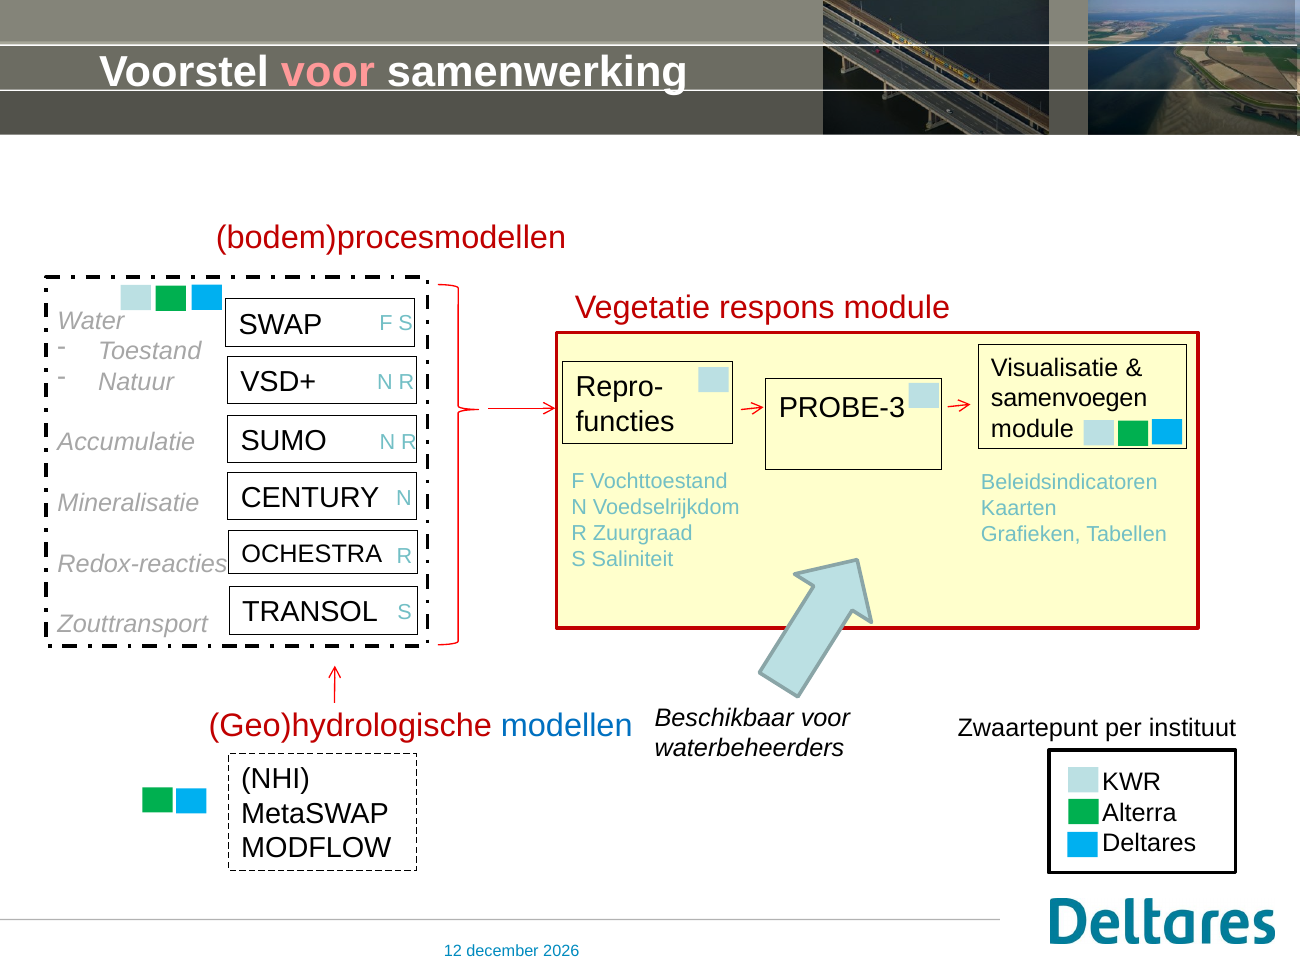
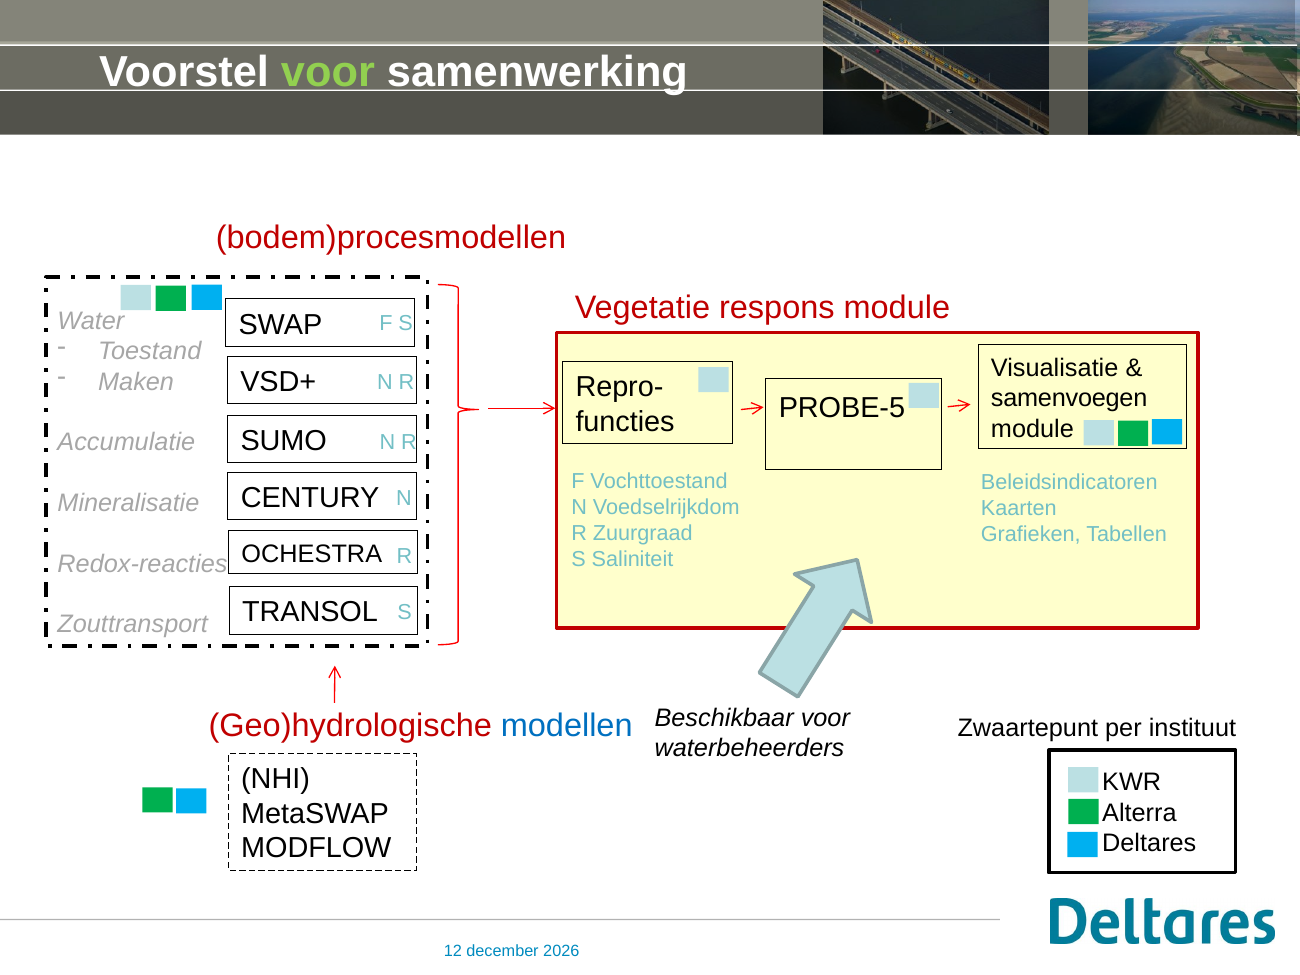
voor colour: pink -> light green (328, 72)
Natuur: Natuur -> Maken (136, 382)
PROBE-3: PROBE-3 -> PROBE-5 (842, 408)
